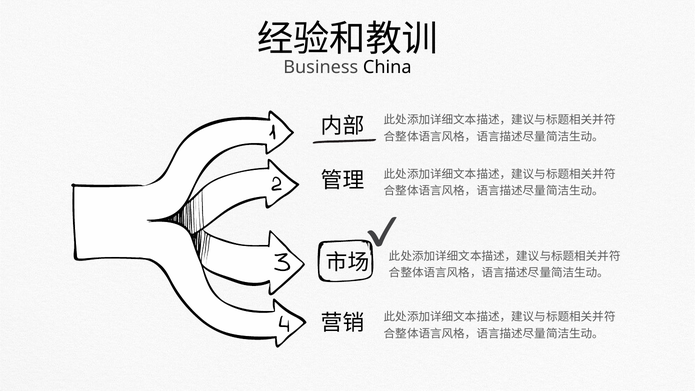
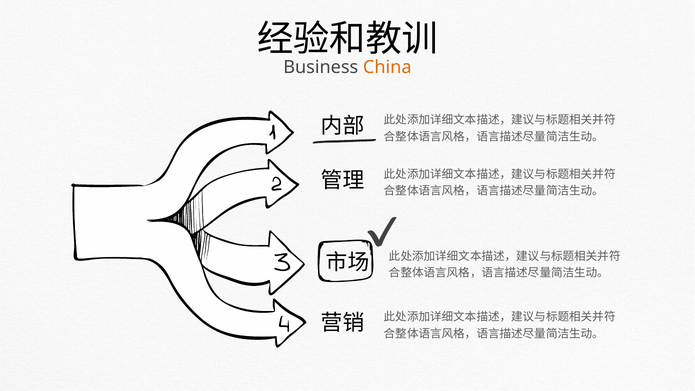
China colour: black -> orange (387, 67)
